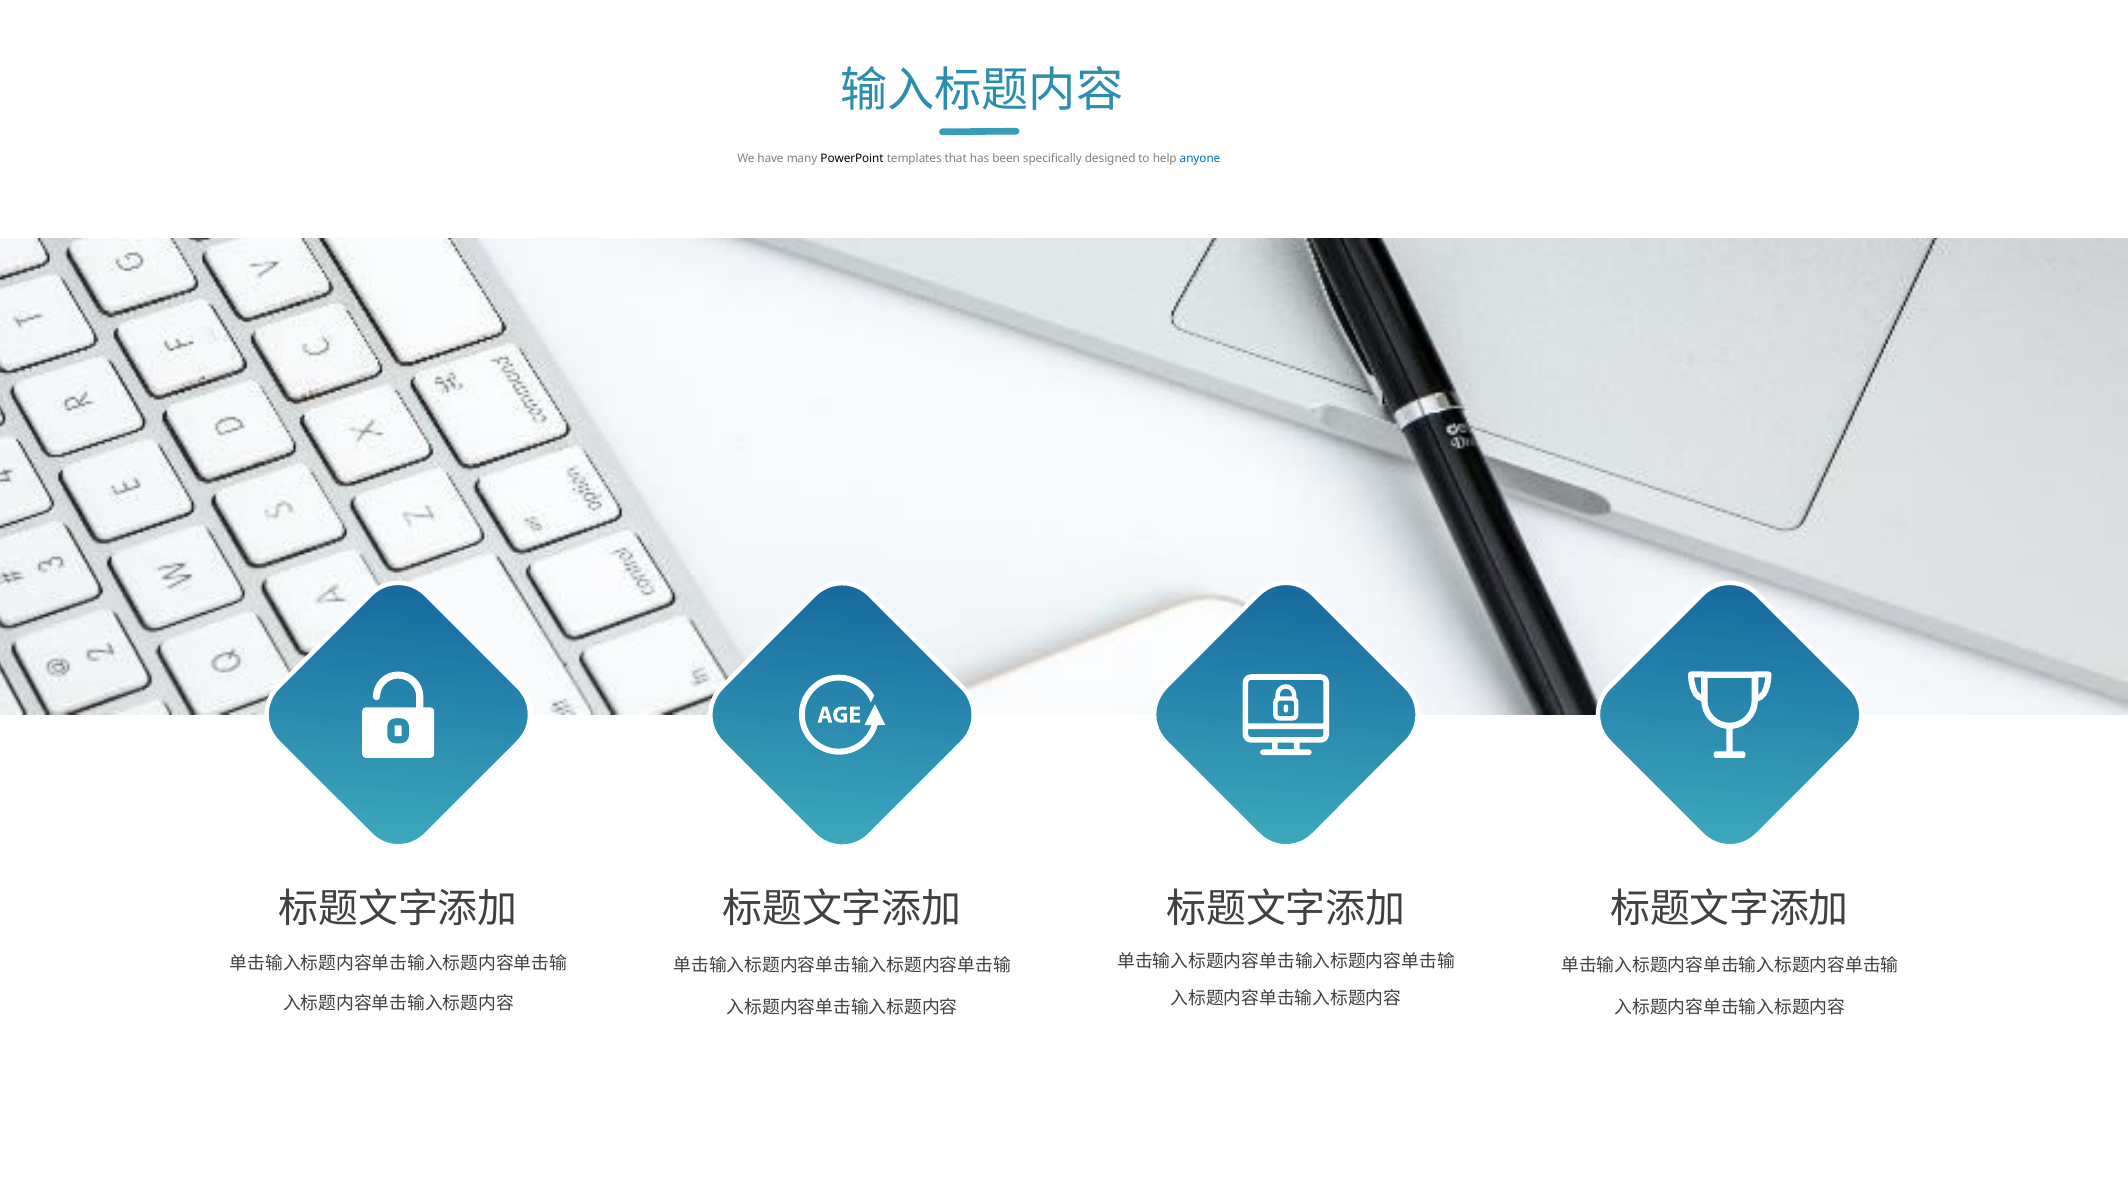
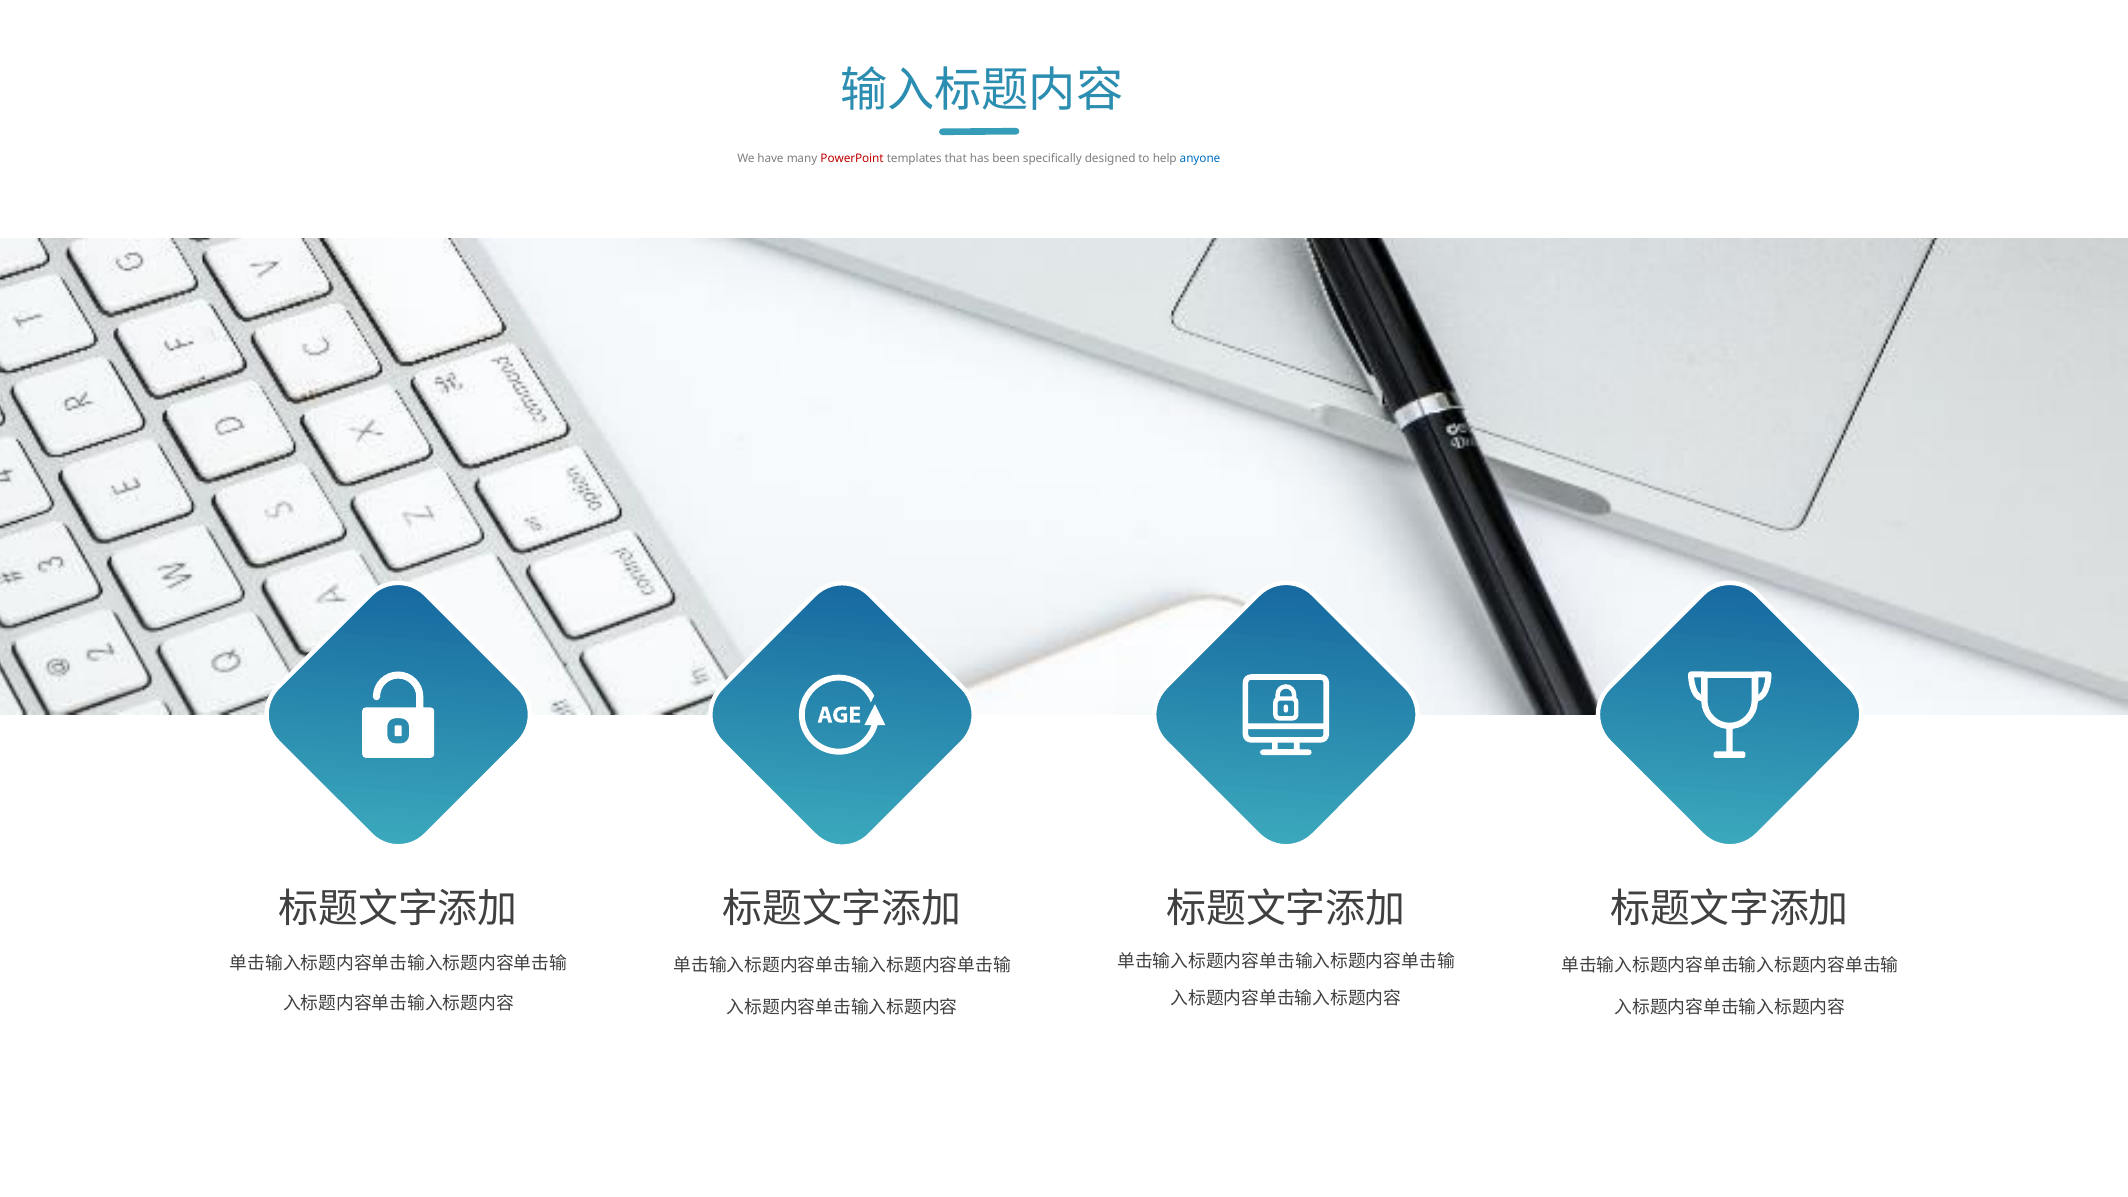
PowerPoint colour: black -> red (852, 158)
